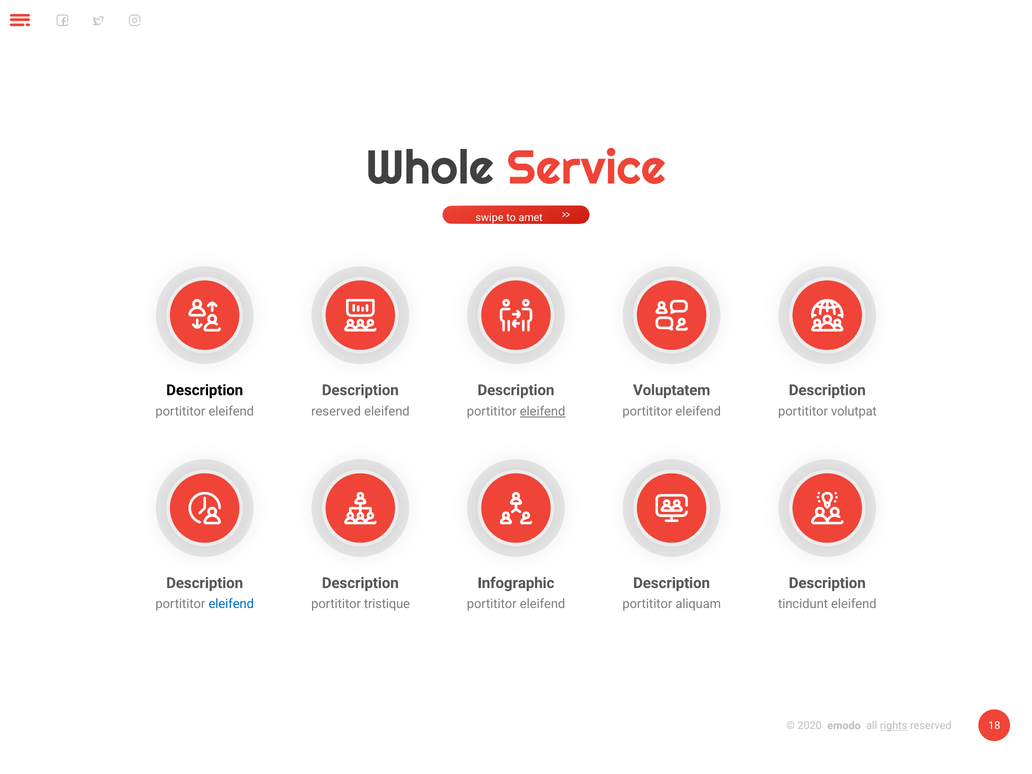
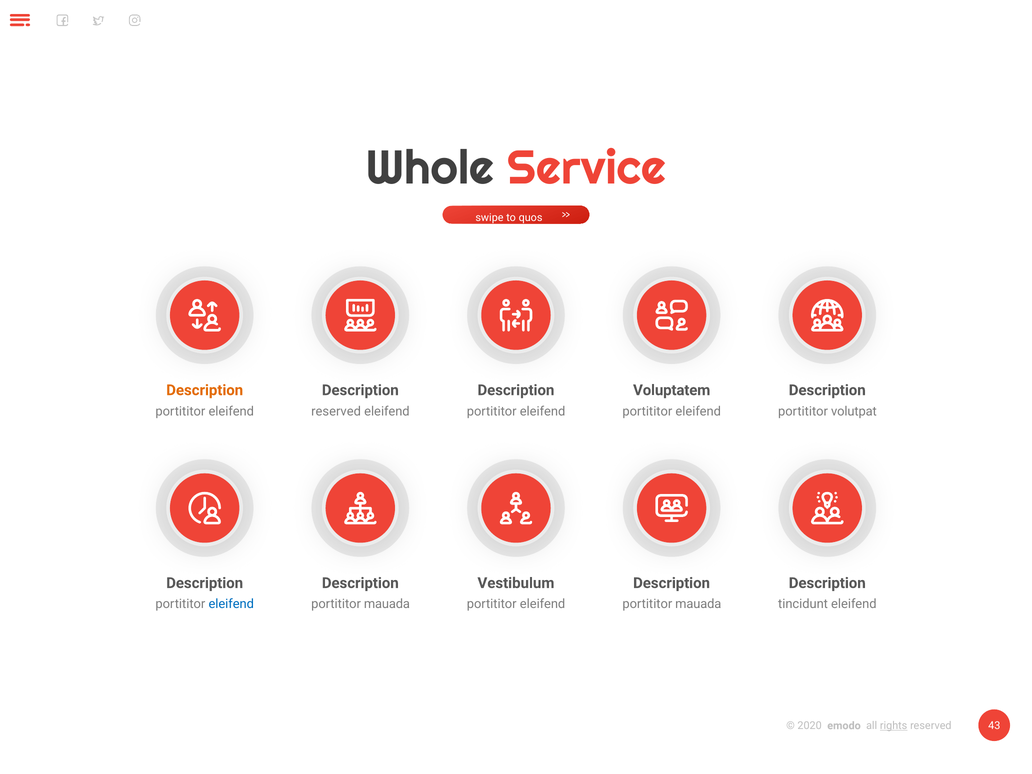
amet: amet -> quos (531, 218)
Description colour: black -> orange (205, 390)
eleifend underline: present -> none (543, 411)
Infographic: Infographic -> Vestibulum (516, 583)
tristique: tristique -> mauada (387, 604)
aliquam: aliquam -> mauada (698, 604)
18: 18 -> 43 (994, 726)
